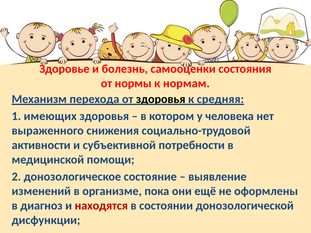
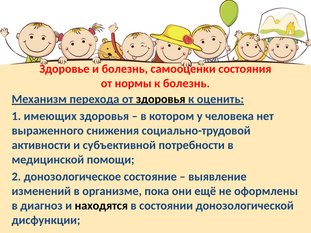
к нормам: нормам -> болезнь (186, 84)
средняя: средняя -> оценить (220, 99)
находятся colour: red -> black (101, 206)
